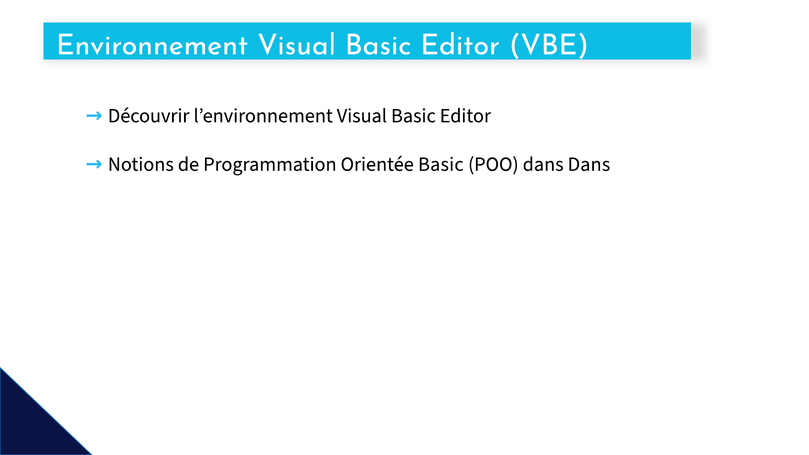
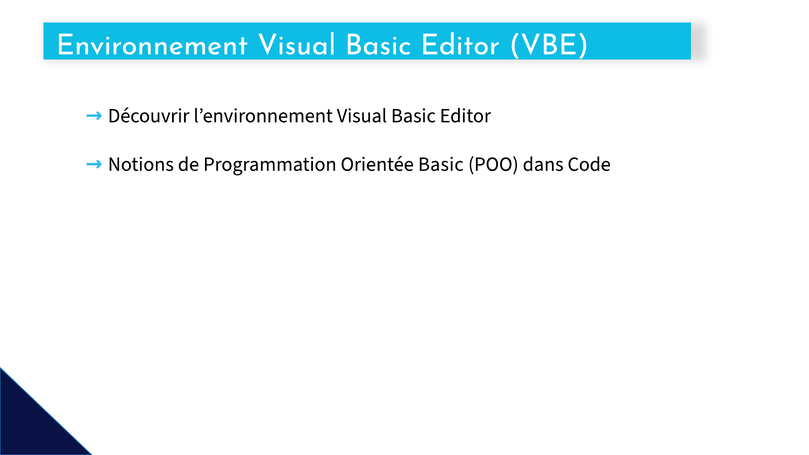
dans Dans: Dans -> Code (589, 164)
